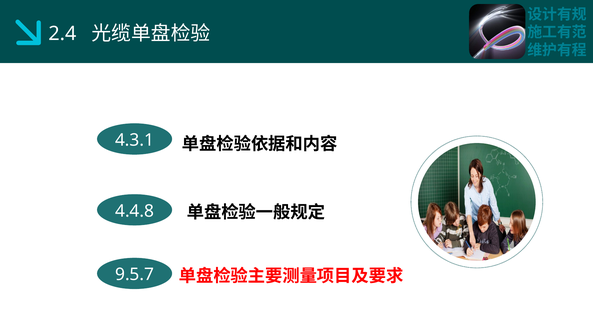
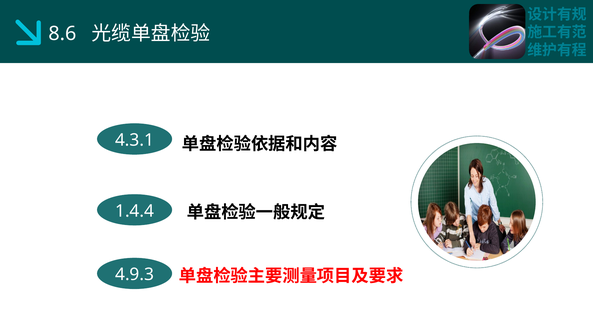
2.4: 2.4 -> 8.6 (63, 34)
4.4.8: 4.4.8 -> 1.4.4 (135, 211)
9.5.7: 9.5.7 -> 4.9.3 (135, 274)
